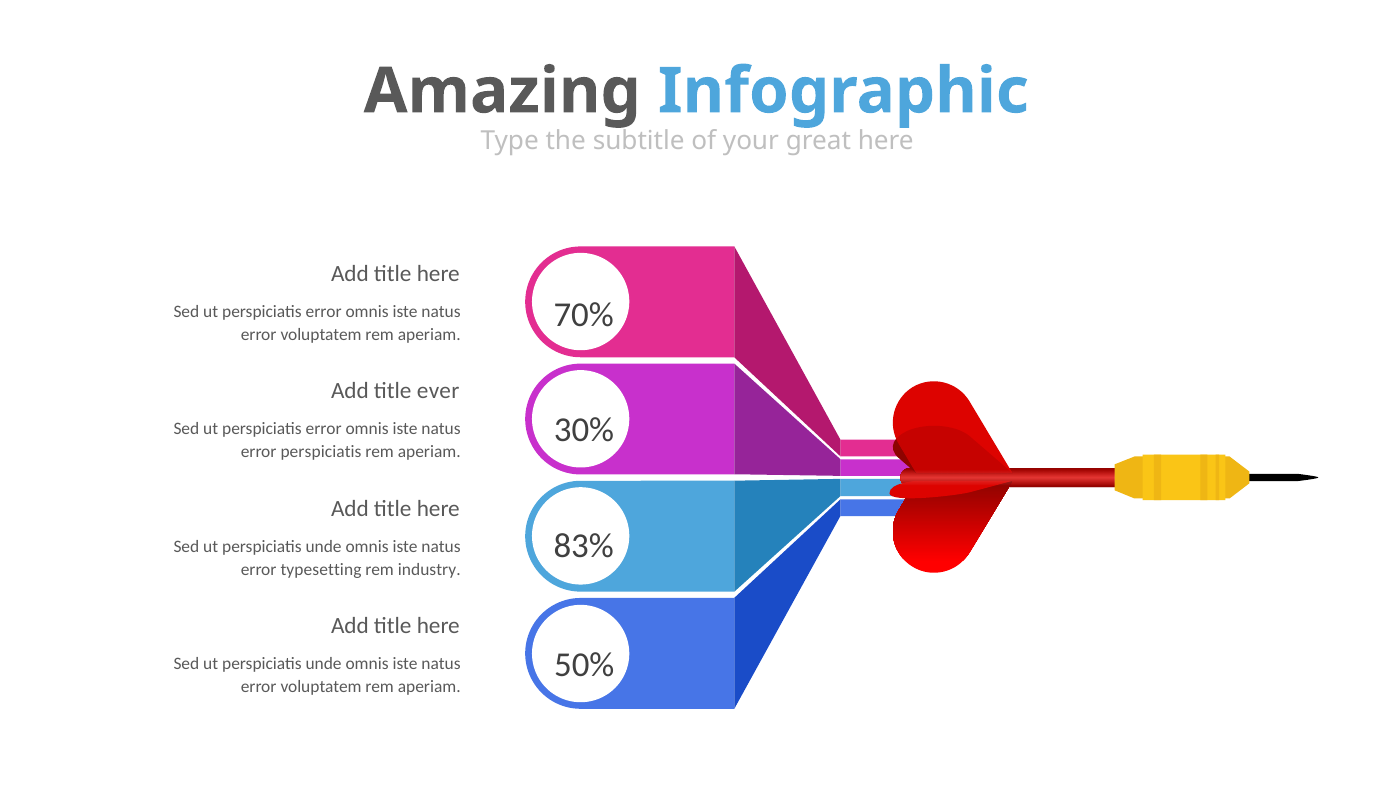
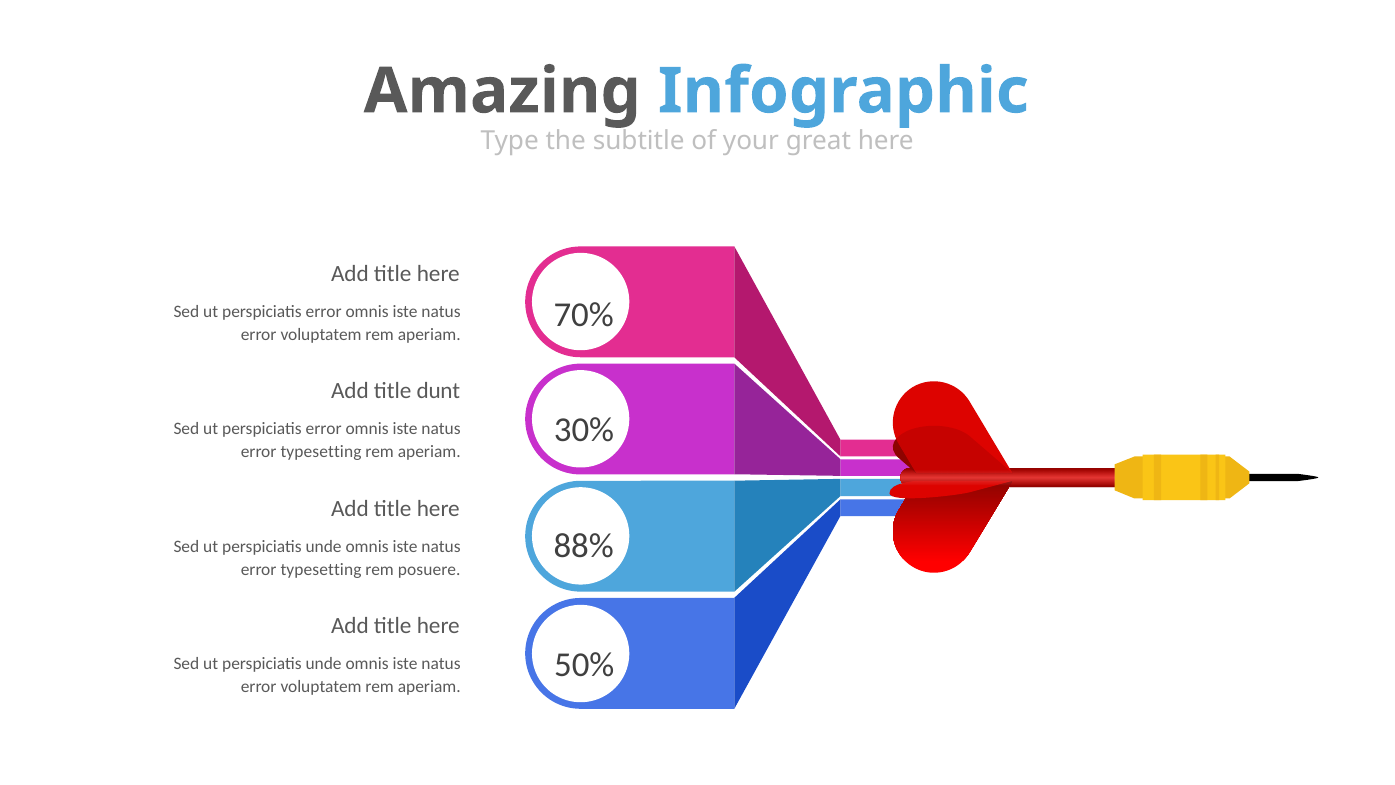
ever: ever -> dunt (438, 391)
perspiciatis: perspiciatis -> typesetting (321, 452)
83%: 83% -> 88% (584, 545)
industry: industry -> posuere (429, 569)
